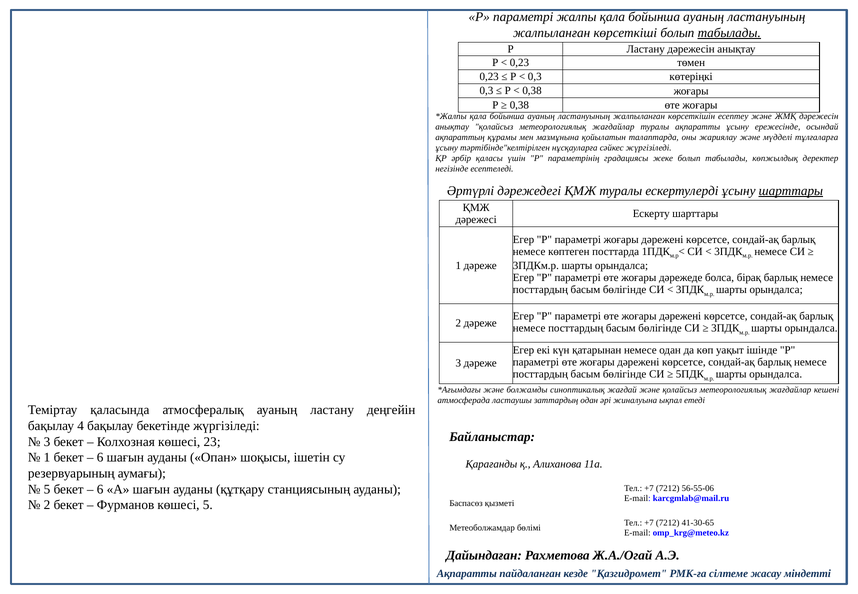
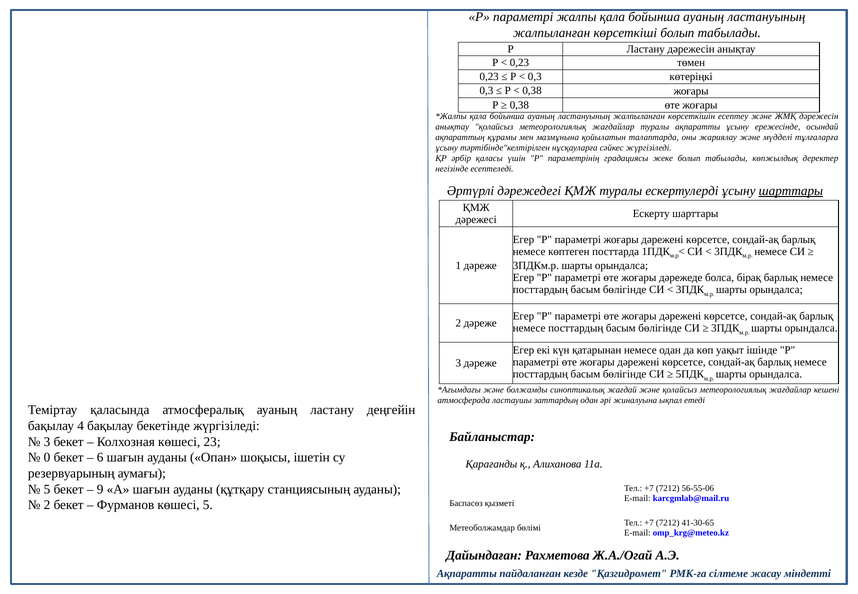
табылады underline: present -> none (729, 33)
1: 1 -> 0 (47, 458)
6: 6 -> 9 (100, 489)
